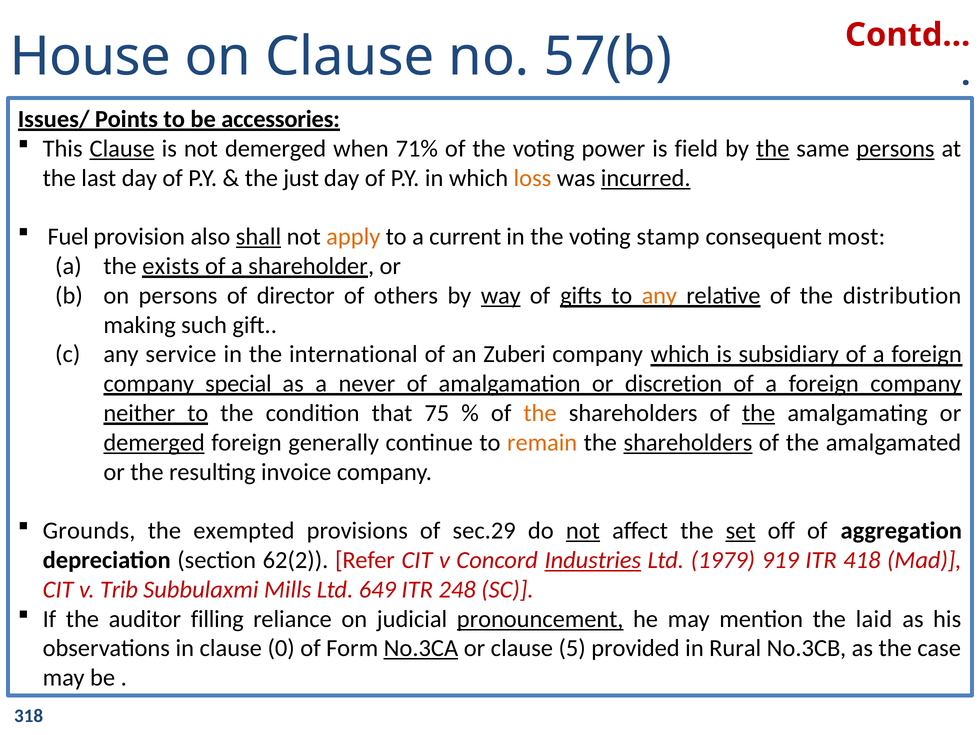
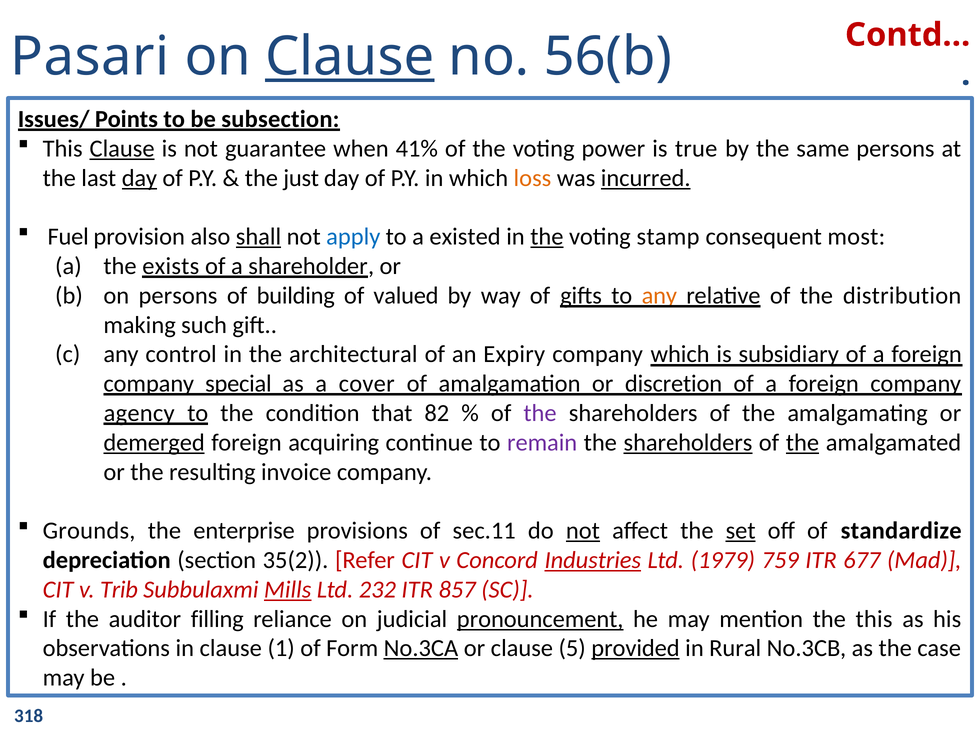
House: House -> Pasari (90, 57)
Clause underline: none -> present (350, 57)
57(b: 57(b -> 56(b (608, 57)
accessories: accessories -> subsection (280, 119)
not demerged: demerged -> guarantee (276, 149)
71%: 71% -> 41% (417, 149)
field: field -> true (696, 149)
the underline: present -> none (773, 149)
persons underline: present -> none (895, 149)
day underline: none -> present (139, 178)
apply colour: orange -> blue (353, 237)
current: current -> existed (465, 237)
the underline: none -> present (547, 237)
director: director -> building (296, 296)
others: others -> valued (406, 296)
way underline: present -> none (501, 296)
service: service -> control (181, 354)
international: international -> architectural (353, 354)
Zuberi: Zuberi -> Expiry (514, 354)
never: never -> cover (367, 384)
neither: neither -> agency (139, 413)
75: 75 -> 82 (437, 413)
the colour: orange -> purple (540, 413)
the underline: present -> none (759, 413)
generally: generally -> acquiring (334, 443)
remain colour: orange -> purple (542, 443)
the underline: none -> present (802, 443)
exempted: exempted -> enterprise (244, 531)
sec.29: sec.29 -> sec.11 (484, 531)
aggregation: aggregation -> standardize (901, 531)
62(2: 62(2 -> 35(2 (296, 560)
919: 919 -> 759 (780, 560)
418: 418 -> 677 (862, 560)
Mills underline: none -> present (288, 590)
649: 649 -> 232 (377, 590)
248: 248 -> 857 (457, 590)
the laid: laid -> this (874, 619)
0: 0 -> 1 (281, 648)
provided underline: none -> present (636, 648)
